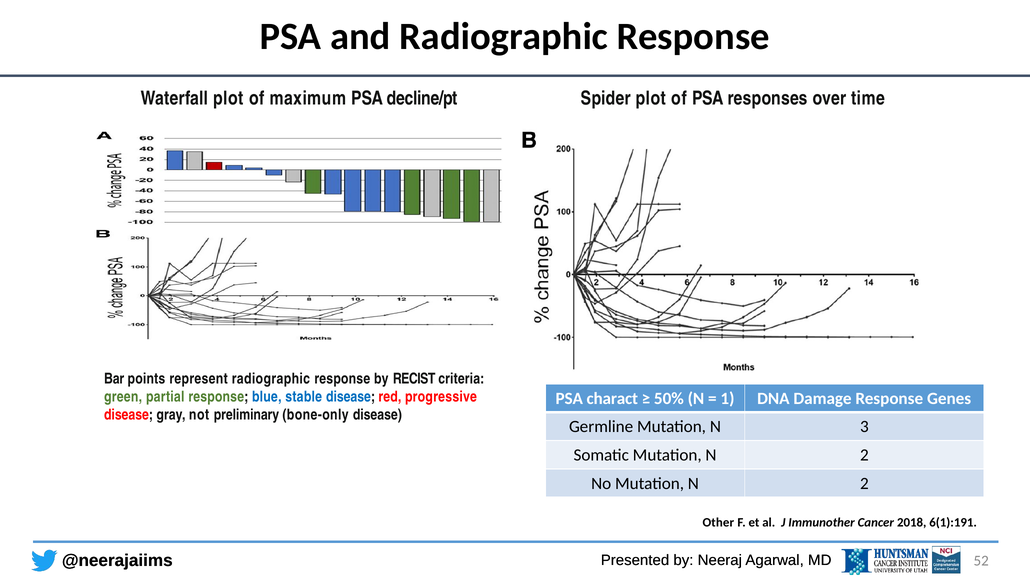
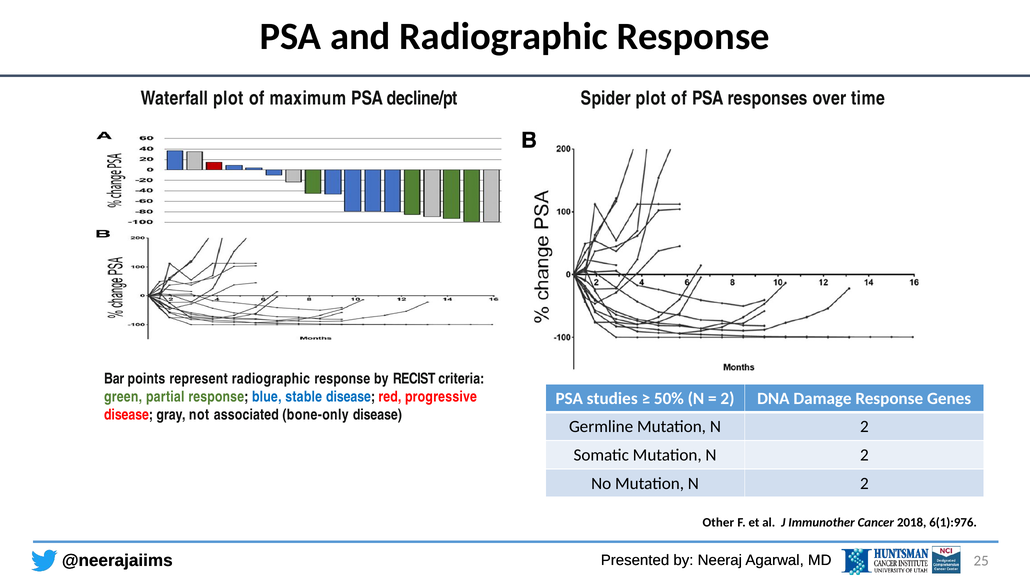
charact: charact -> studies (612, 399)
1: 1 -> 2 (727, 399)
preliminary: preliminary -> associated (246, 415)
Germline Mutation N 3: 3 -> 2 (864, 427)
6(1):191: 6(1):191 -> 6(1):976 (953, 523)
52: 52 -> 25 (981, 561)
